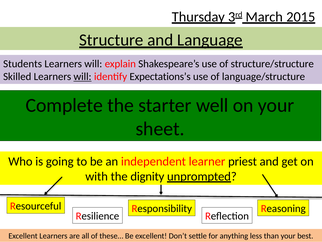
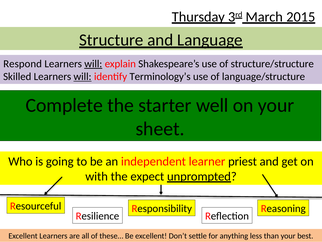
Students: Students -> Respond (23, 64)
will underline: none -> present (93, 64)
Expectations’s: Expectations’s -> Terminology’s (160, 76)
dignity: dignity -> expect (147, 176)
